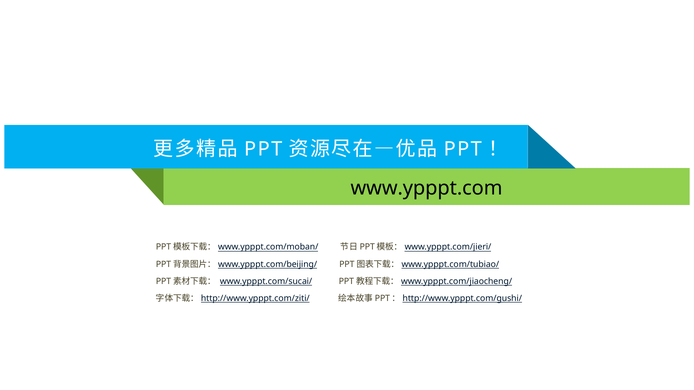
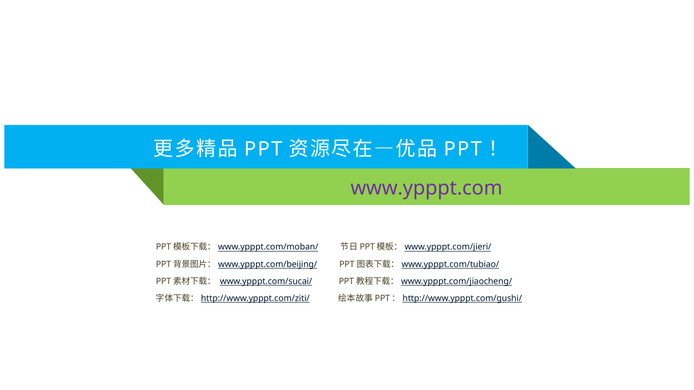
www.ypppt.com colour: black -> purple (427, 188)
